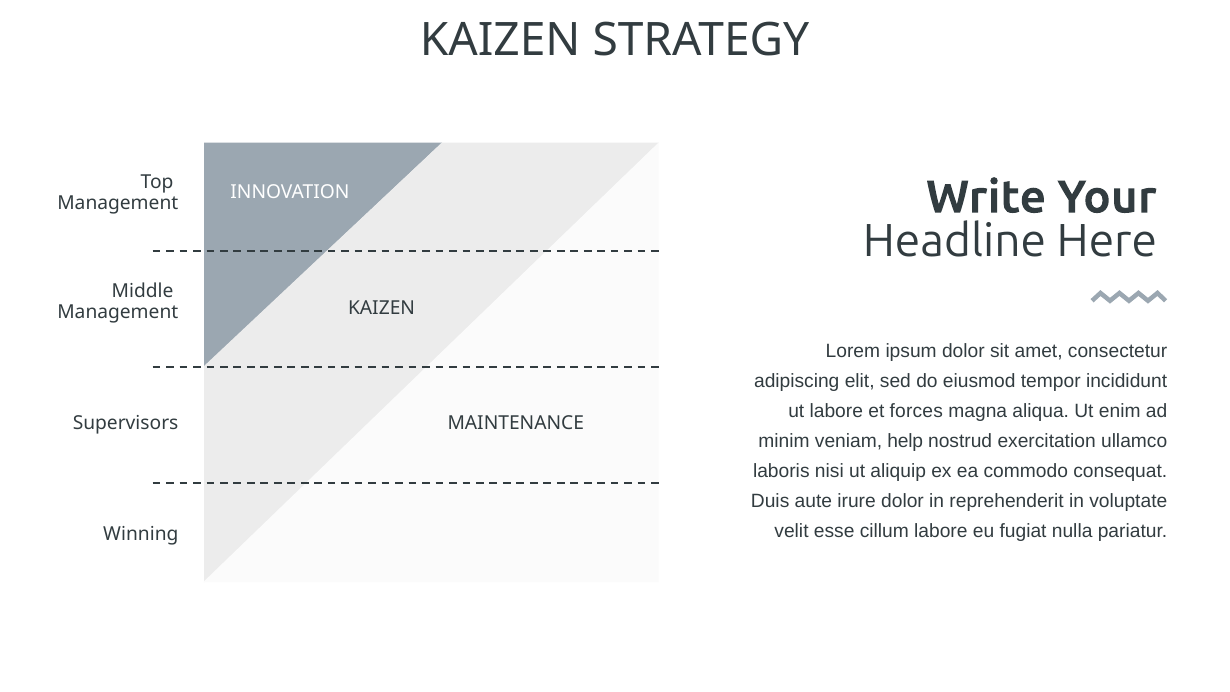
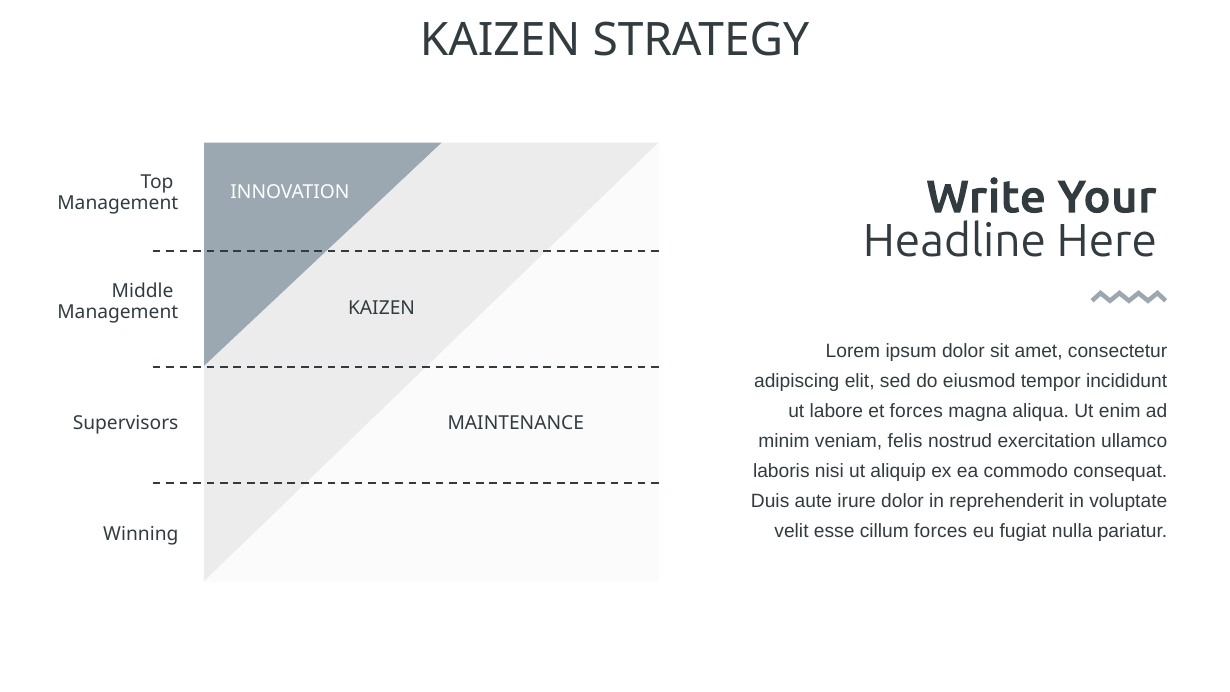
help: help -> felis (905, 441)
cillum labore: labore -> forces (941, 531)
